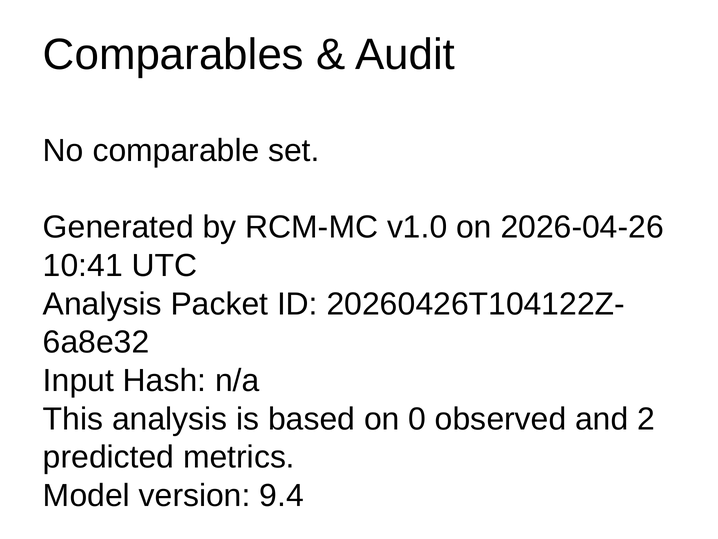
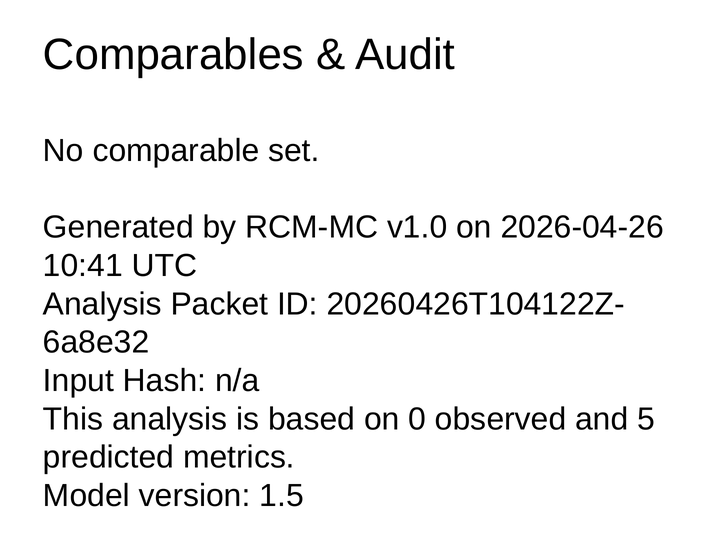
2: 2 -> 5 (646, 419)
9.4: 9.4 -> 1.5 (282, 495)
